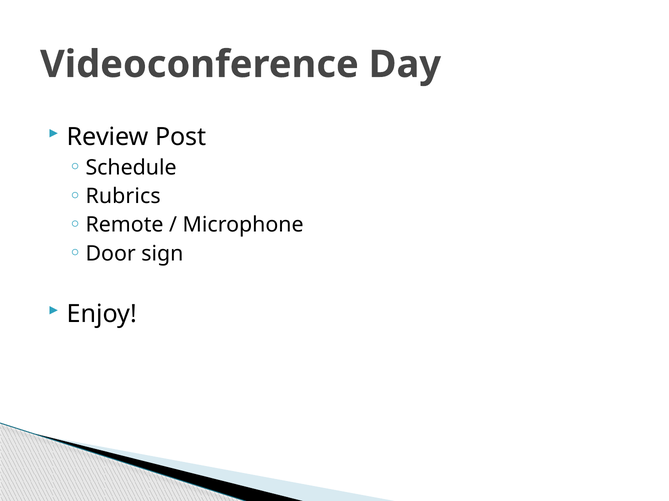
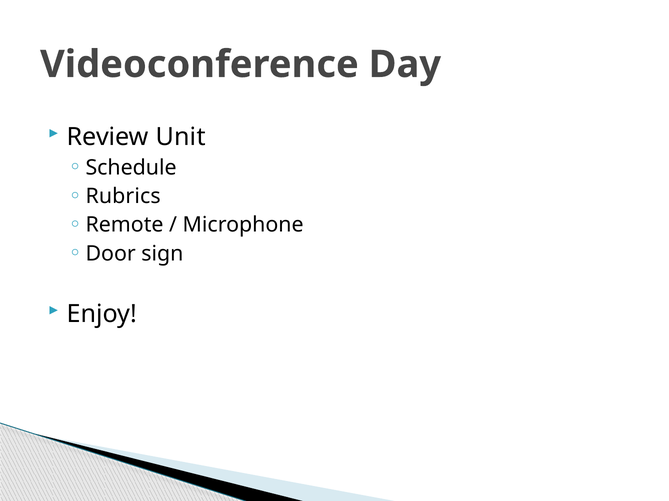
Post: Post -> Unit (181, 137)
